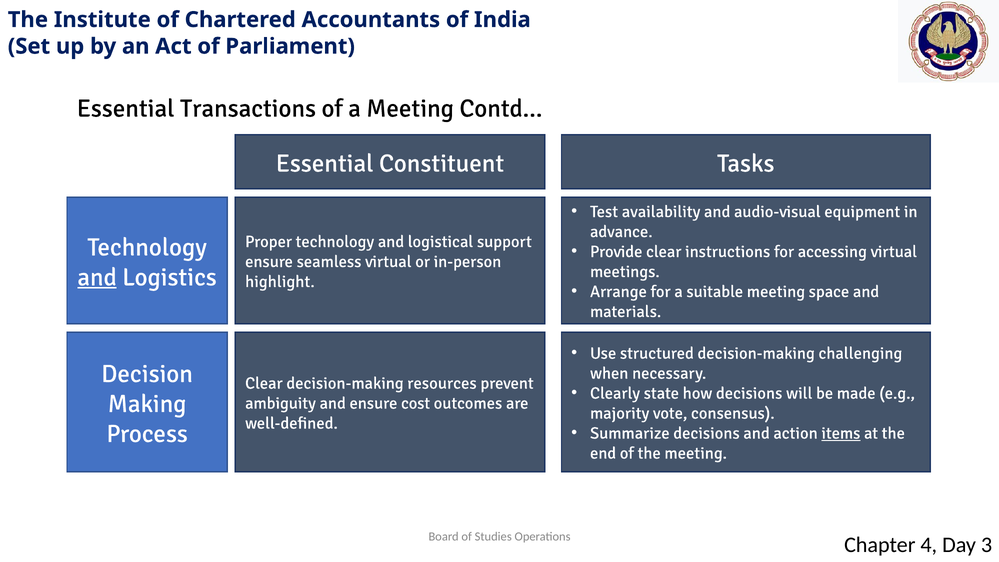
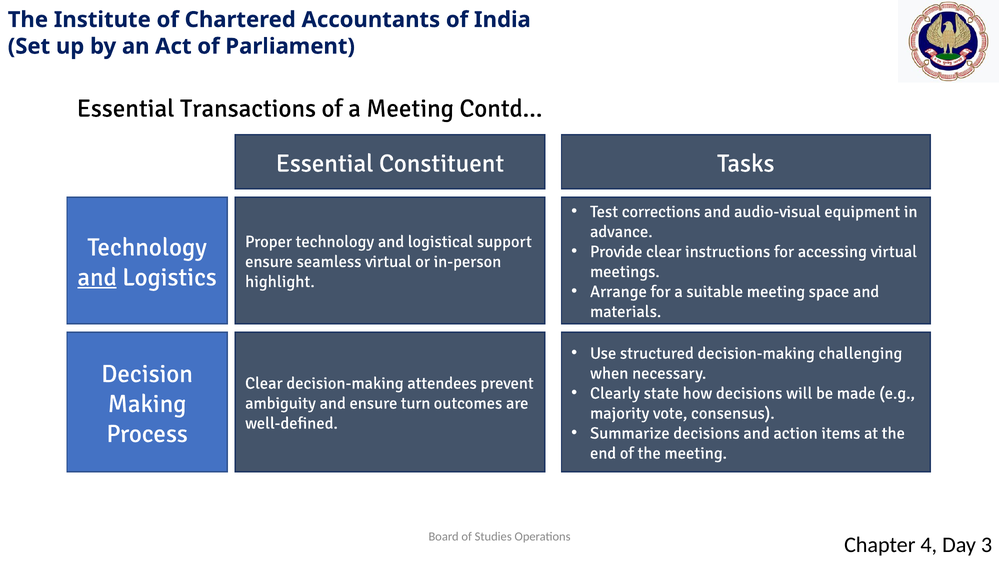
availability: availability -> corrections (661, 212)
resources: resources -> attendees (442, 383)
cost: cost -> turn (416, 403)
items underline: present -> none (841, 433)
